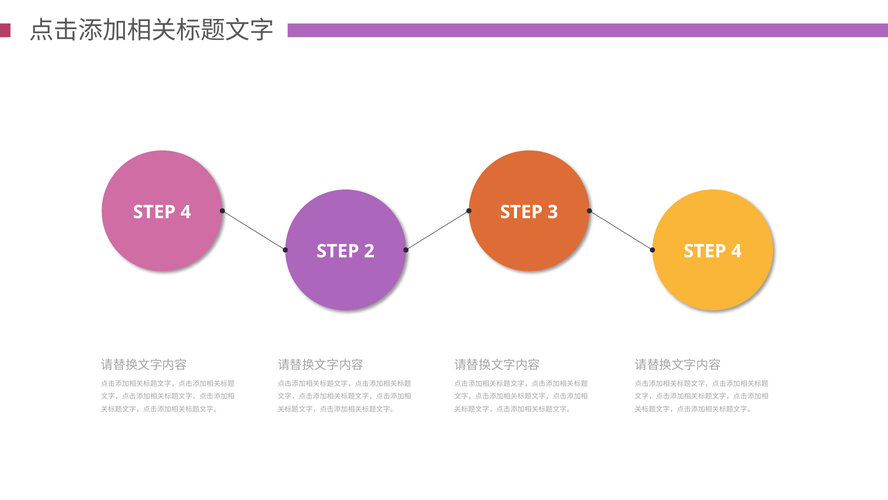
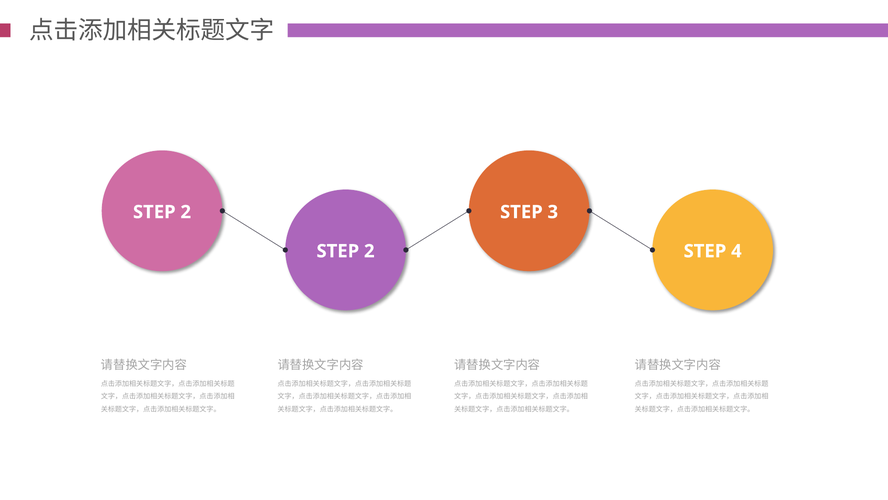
4: 4 -> 2 (186, 212)
